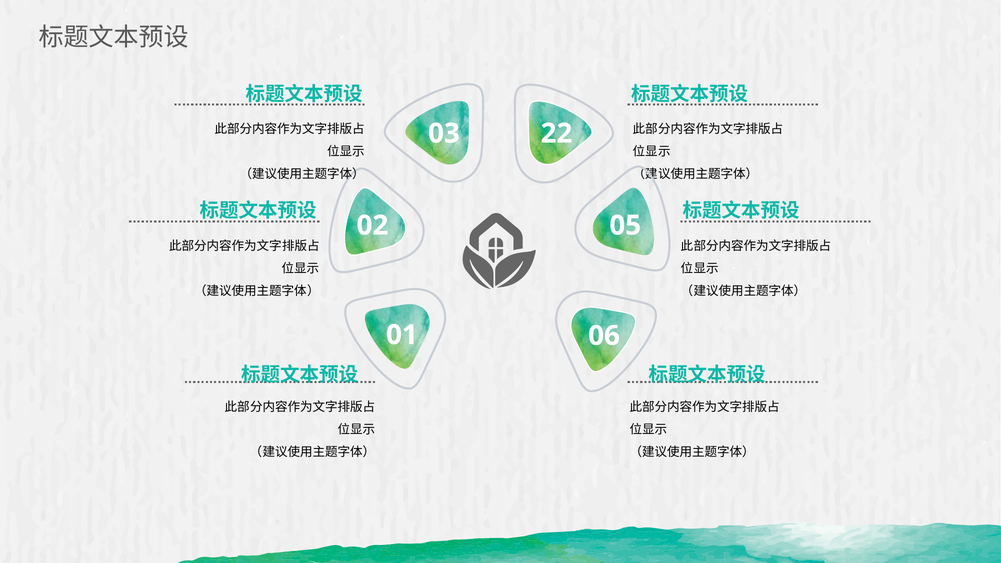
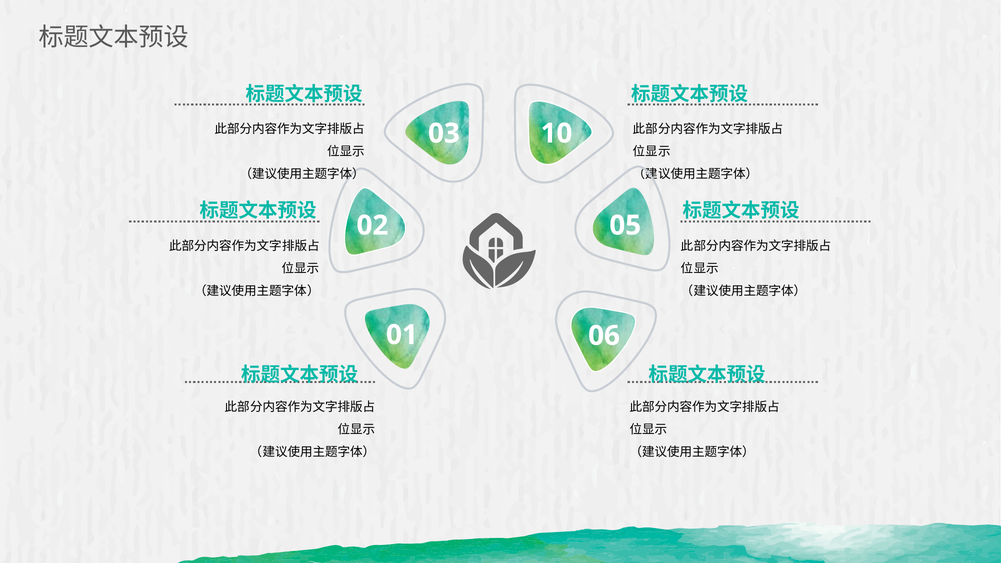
22: 22 -> 10 (556, 133)
